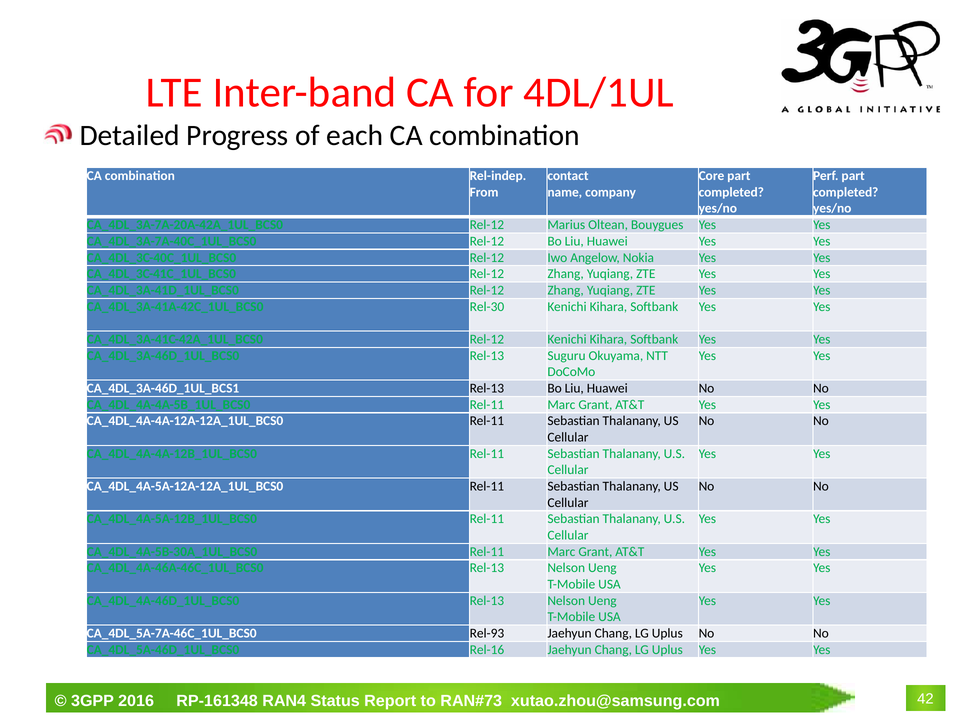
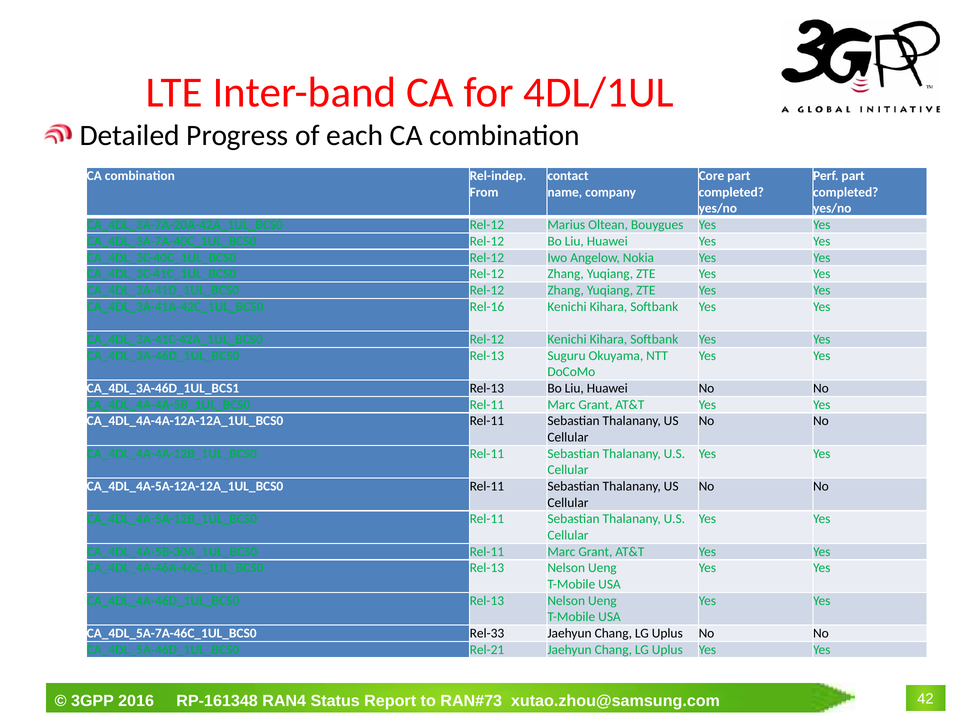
Rel-30: Rel-30 -> Rel-16 (487, 307)
Rel-93: Rel-93 -> Rel-33 (487, 633)
Rel-16: Rel-16 -> Rel-21 (487, 650)
